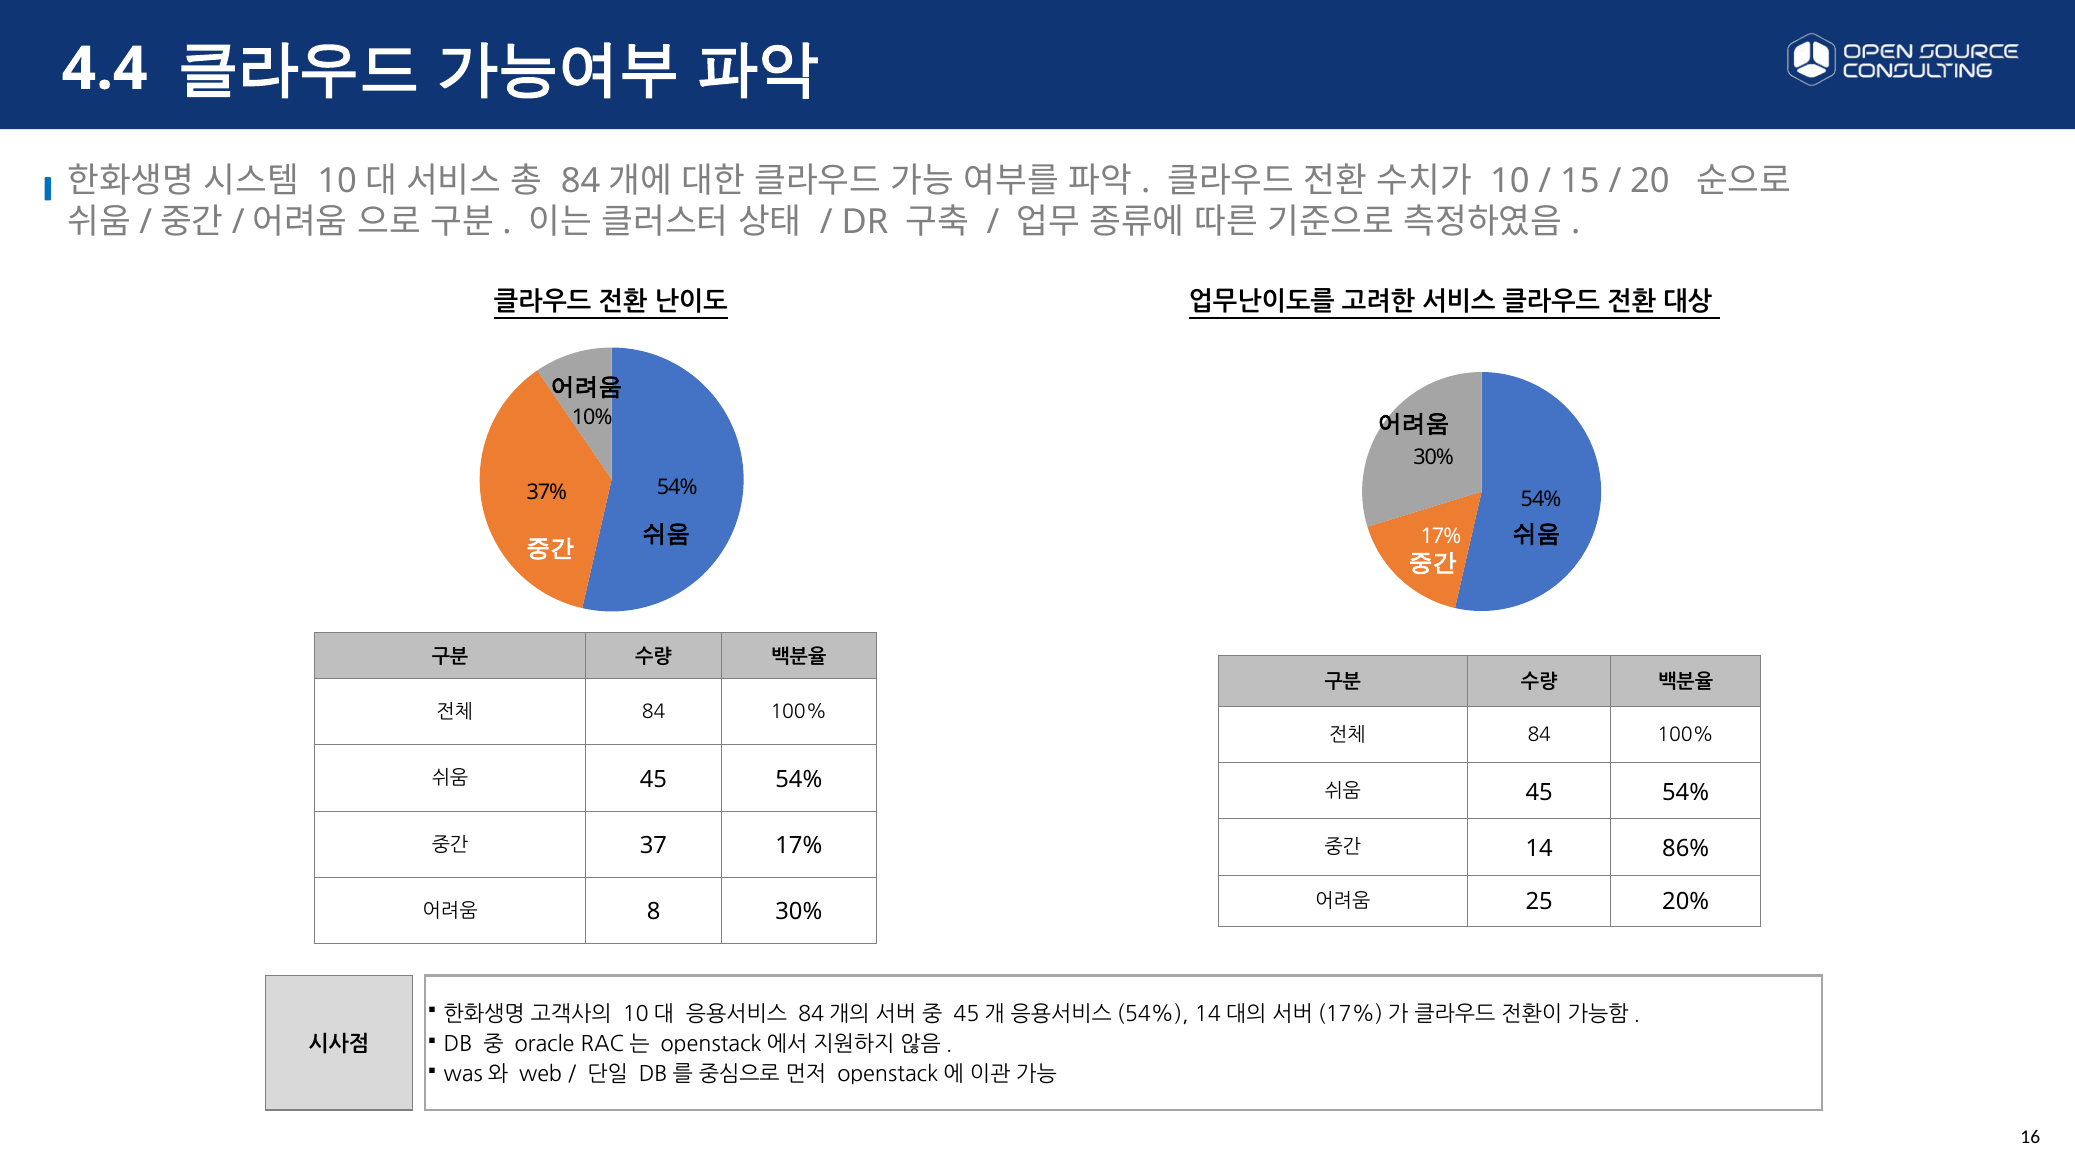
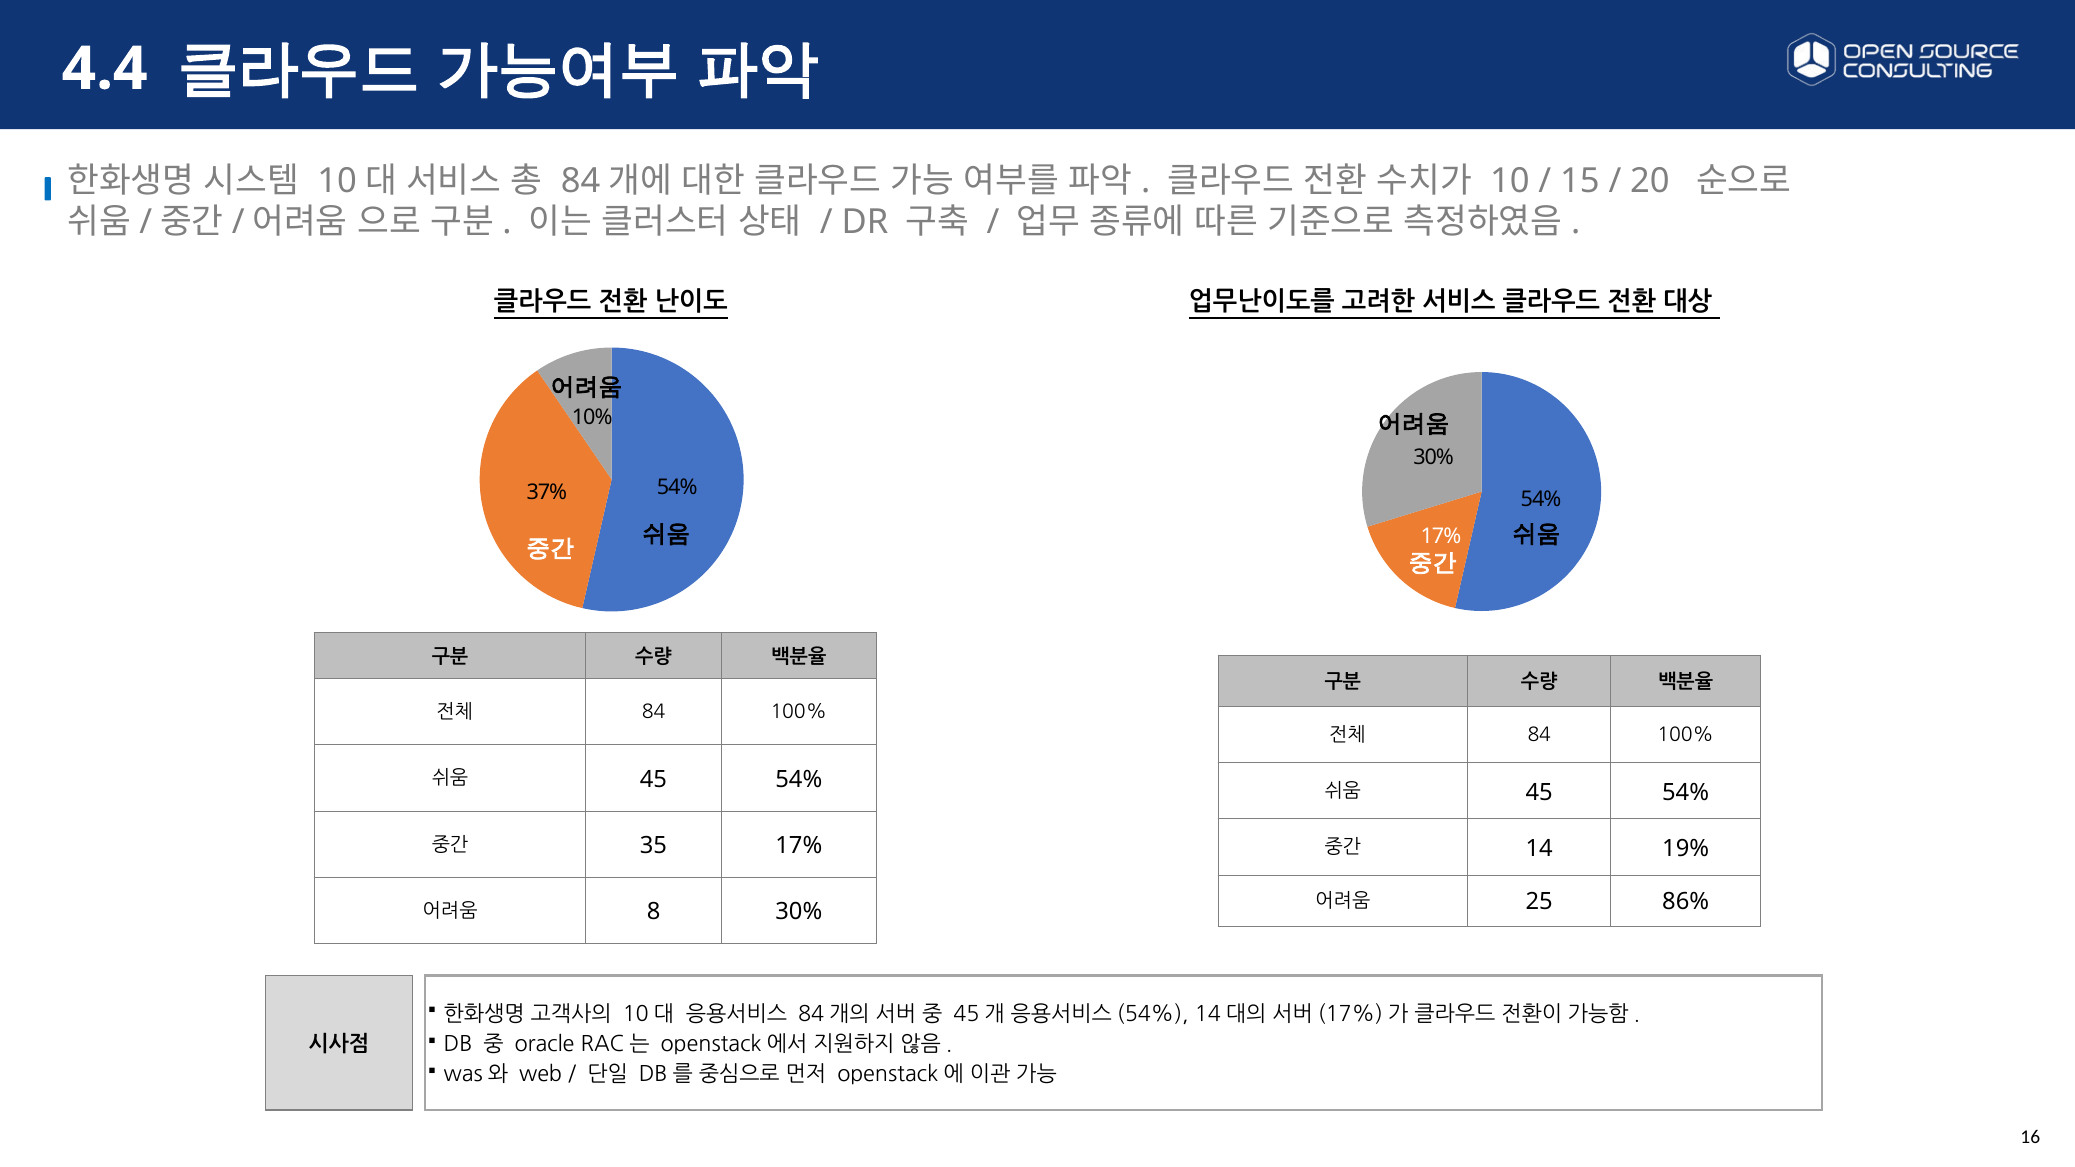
37: 37 -> 35 (653, 846)
86%: 86% -> 19% (1686, 849)
20%: 20% -> 86% (1686, 902)
